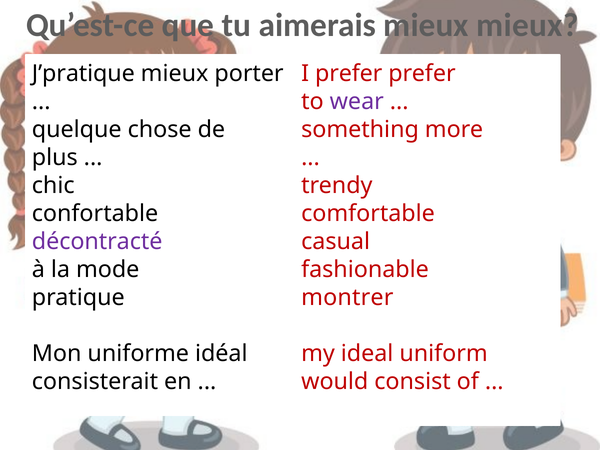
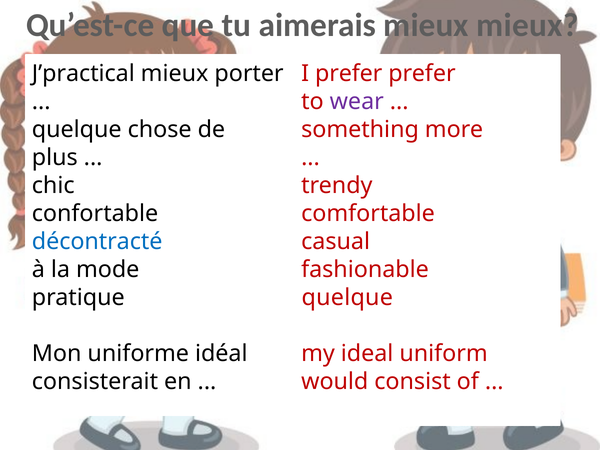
J’pratique: J’pratique -> J’practical (83, 73)
décontracté colour: purple -> blue (97, 242)
montrer: montrer -> quelque (347, 298)
